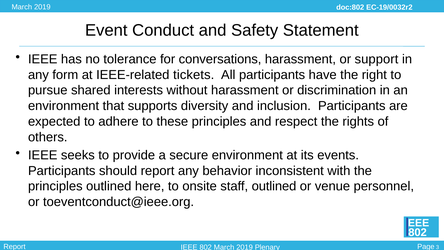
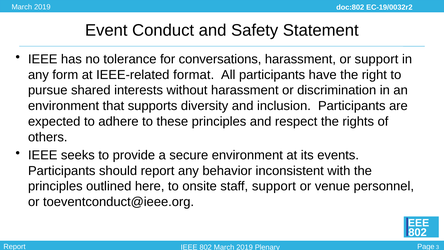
tickets: tickets -> format (194, 75)
staff outlined: outlined -> support (274, 186)
